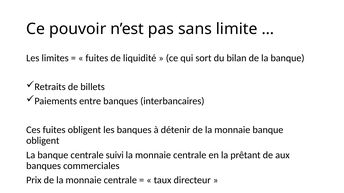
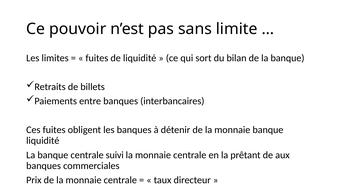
obligent: obligent -> liquidité (43, 141)
